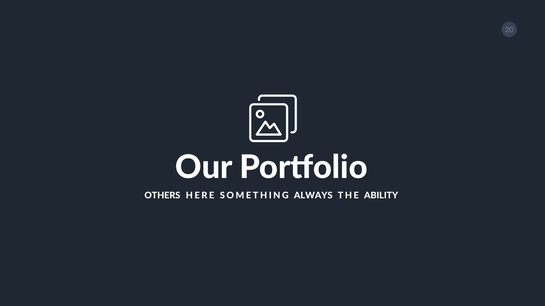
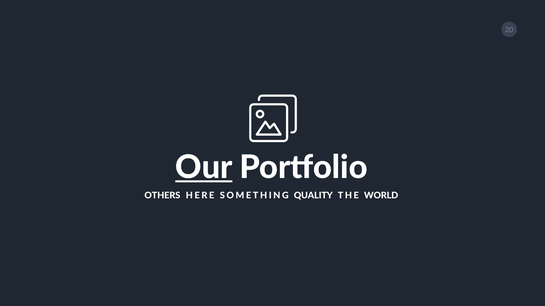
Our underline: none -> present (204, 168)
ALWAYS: ALWAYS -> QUALITY (313, 196)
ABILITY: ABILITY -> WORLD (381, 196)
